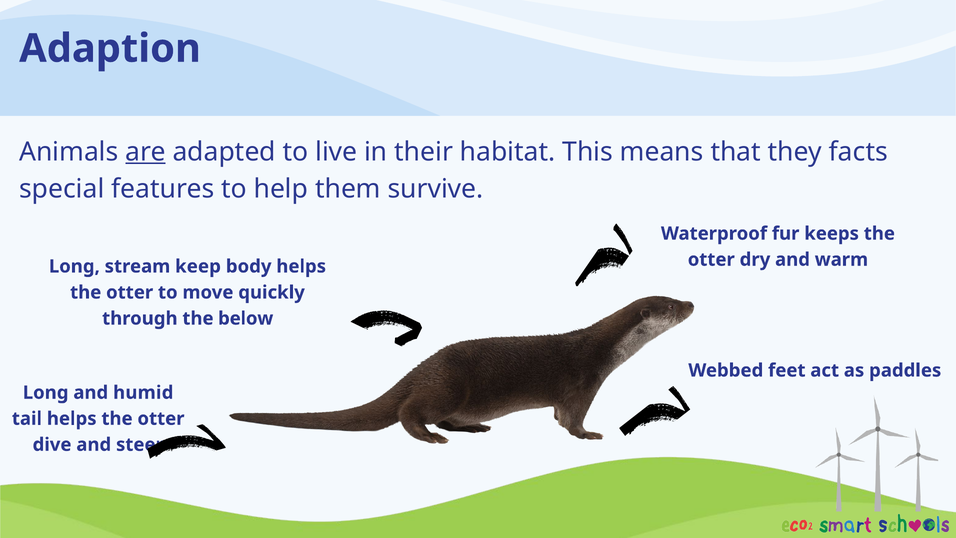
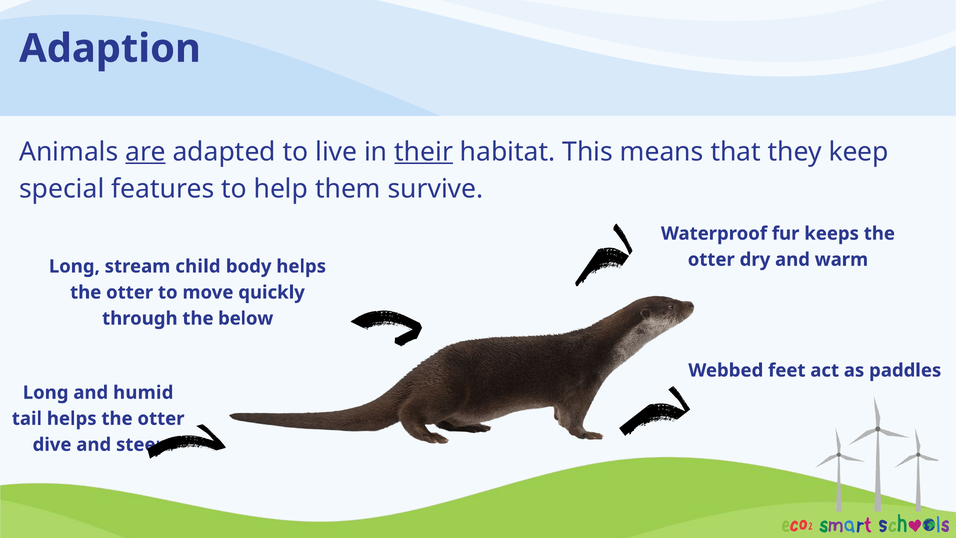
their underline: none -> present (424, 152)
facts: facts -> keep (859, 152)
keep: keep -> child (198, 266)
